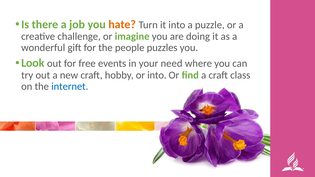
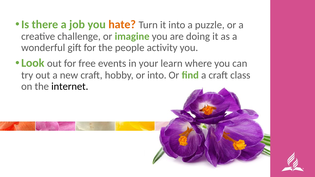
puzzles: puzzles -> activity (162, 48)
need: need -> learn (172, 64)
internet colour: blue -> black (70, 87)
